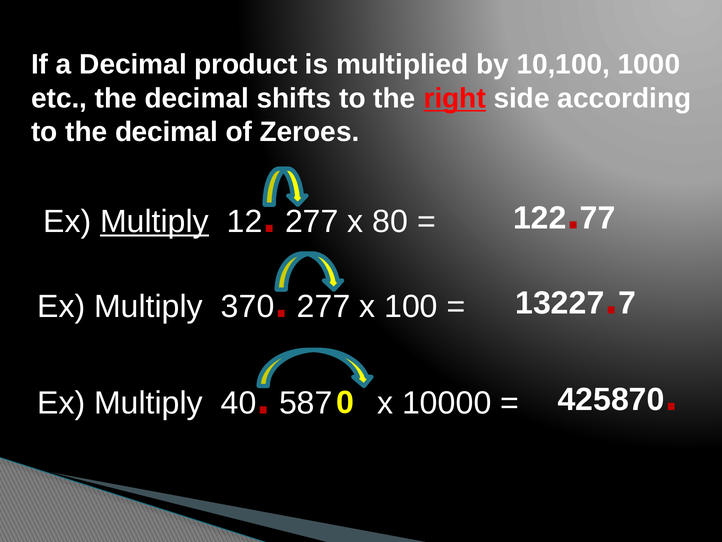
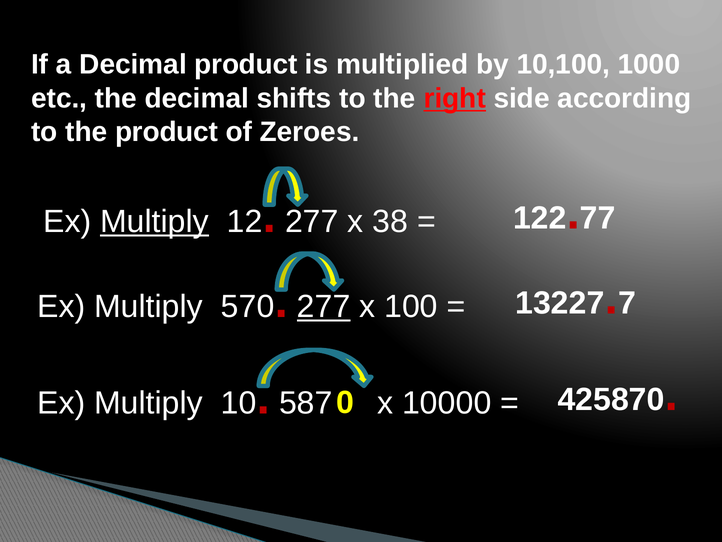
to the decimal: decimal -> product (167, 132)
80: 80 -> 38 (390, 222)
370: 370 -> 570 (248, 306)
277 underline: none -> present (324, 306)
40: 40 -> 10 (239, 403)
